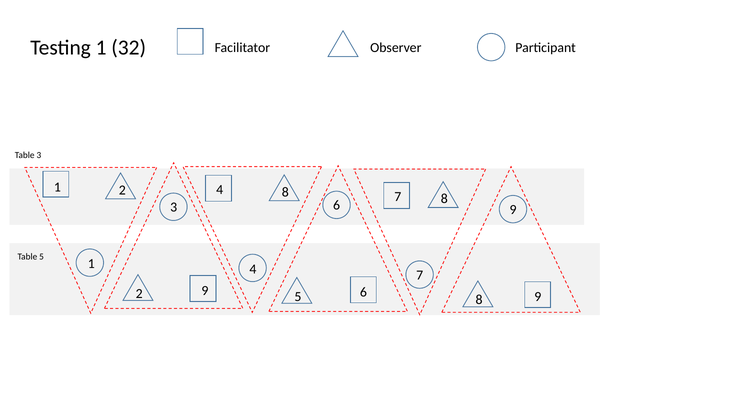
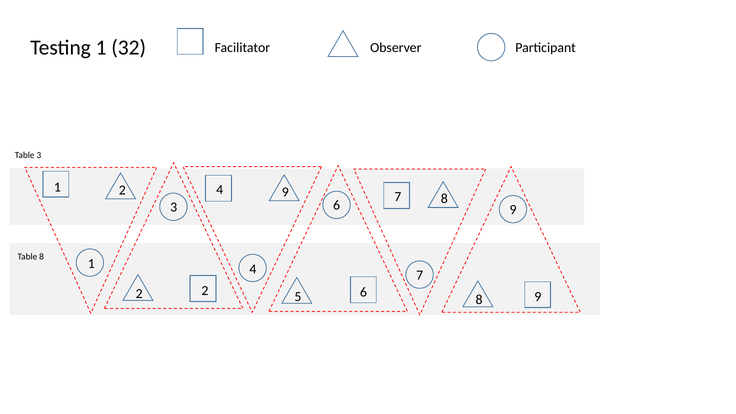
4 8: 8 -> 9 (285, 192)
Table 5: 5 -> 8 (42, 257)
2 9: 9 -> 2 (205, 291)
